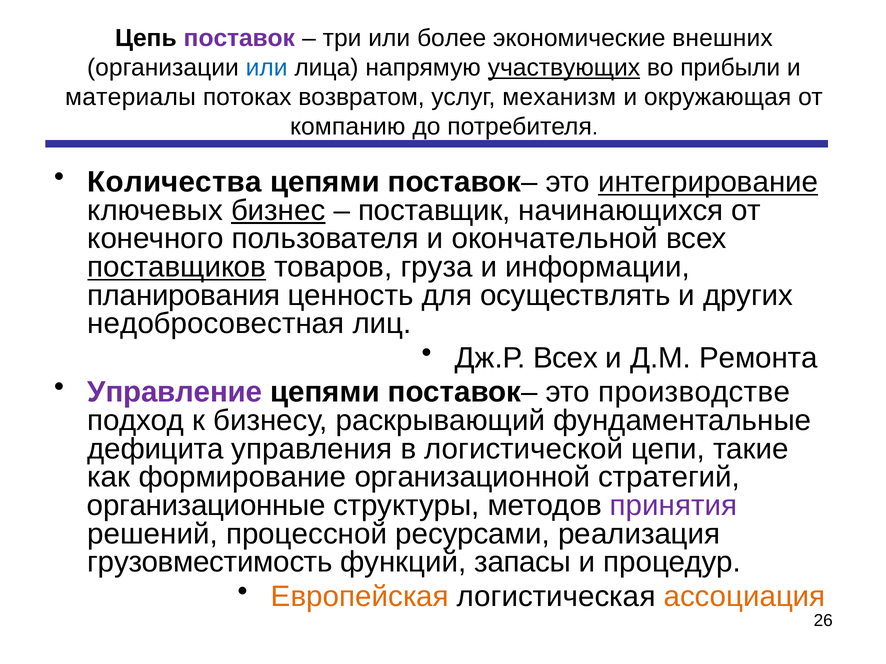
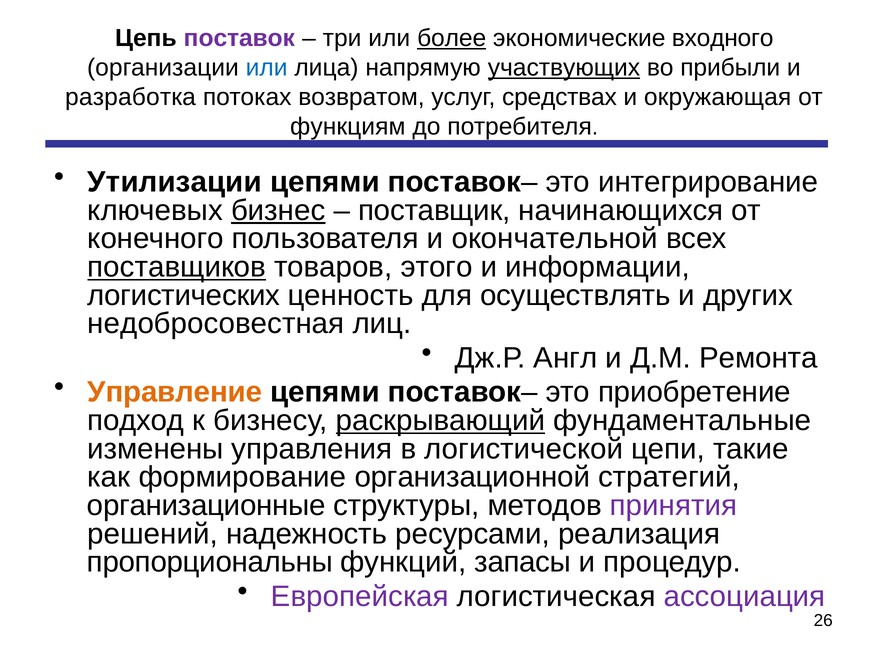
более underline: none -> present (452, 38)
внешних: внешних -> входного (723, 38)
материалы: материалы -> разработка (131, 97)
механизм: механизм -> средствах (559, 97)
компанию: компанию -> функциям (348, 127)
Количества: Количества -> Утилизации (175, 182)
интегрирование underline: present -> none (708, 182)
груза: груза -> этого (437, 267)
планирования: планирования -> логистических (184, 296)
Дж.Р Всех: Всех -> Англ (565, 358)
Управление colour: purple -> orange (175, 392)
производстве: производстве -> приобретение (694, 392)
раскрывающий underline: none -> present (440, 421)
дефицита: дефицита -> изменены (155, 449)
процессной: процессной -> надежность (307, 534)
грузовместимость: грузовместимость -> пропорциональны (210, 563)
Европейская colour: orange -> purple (360, 597)
ассоциация colour: orange -> purple (745, 597)
